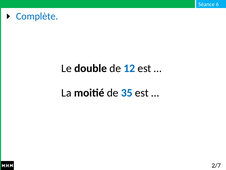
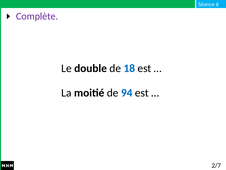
Complète colour: blue -> purple (37, 16)
12: 12 -> 18 (129, 68)
35: 35 -> 94 (127, 93)
